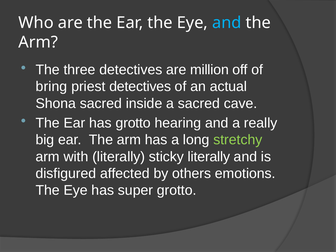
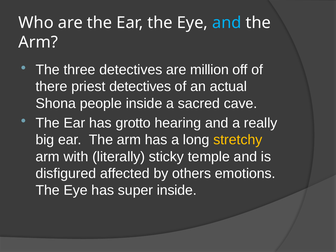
bring: bring -> there (51, 87)
Shona sacred: sacred -> people (101, 103)
stretchy colour: light green -> yellow (238, 140)
sticky literally: literally -> temple (209, 157)
super grotto: grotto -> inside (177, 190)
